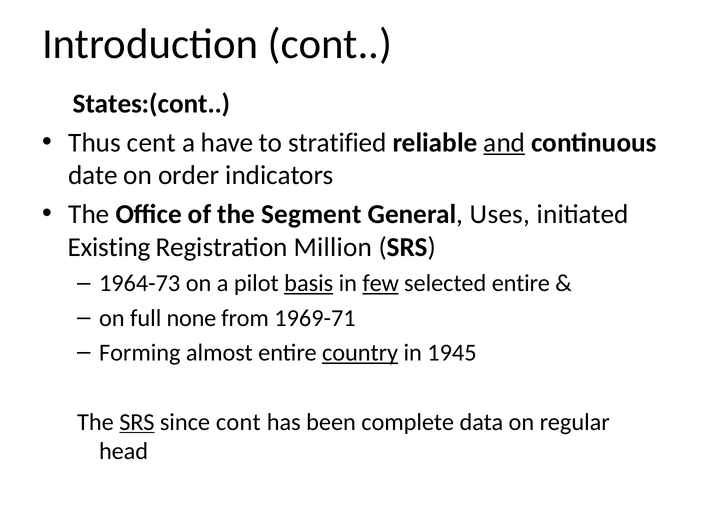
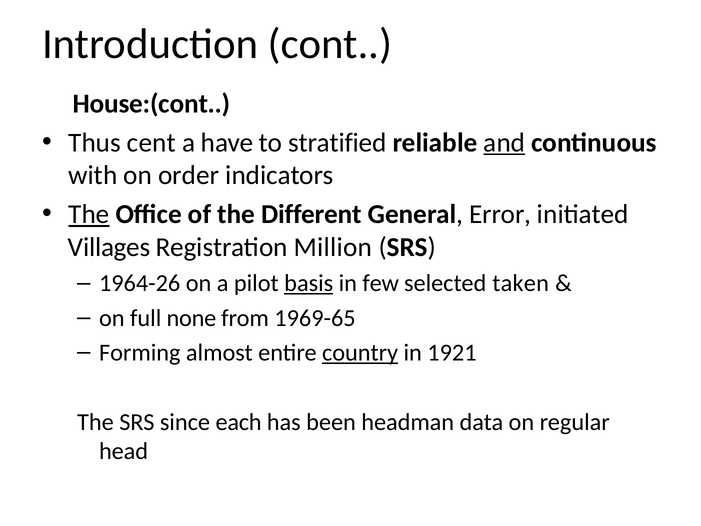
States:(cont: States:(cont -> House:(cont (152, 104)
date: date -> with (93, 175)
The underline: none -> present (89, 214)
Segment: Segment -> Different (311, 214)
Uses: Uses -> Error (500, 214)
Existing: Existing -> Villages (109, 247)
1964-73: 1964-73 -> 1964-26 (140, 283)
few underline: present -> none (381, 283)
selected entire: entire -> taken (521, 283)
1969-71: 1969-71 -> 1969-65 (315, 318)
1945: 1945 -> 1921 (452, 353)
SRS underline: present -> none (137, 422)
since cont: cont -> each (239, 422)
complete: complete -> headman (408, 422)
